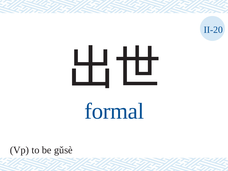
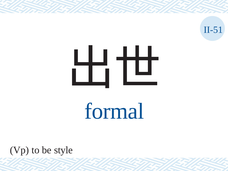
II-20: II-20 -> II-51 (213, 30)
gǔsè: gǔsè -> style (63, 150)
